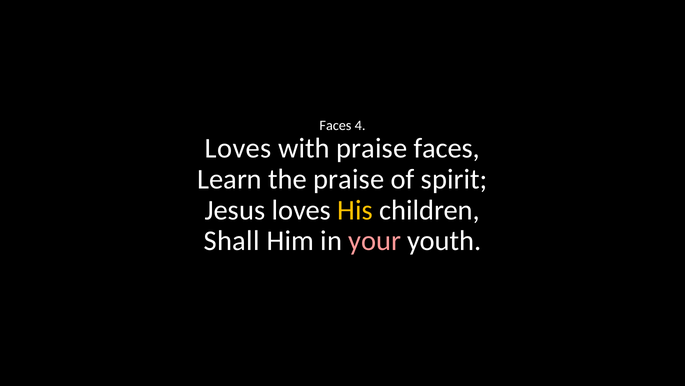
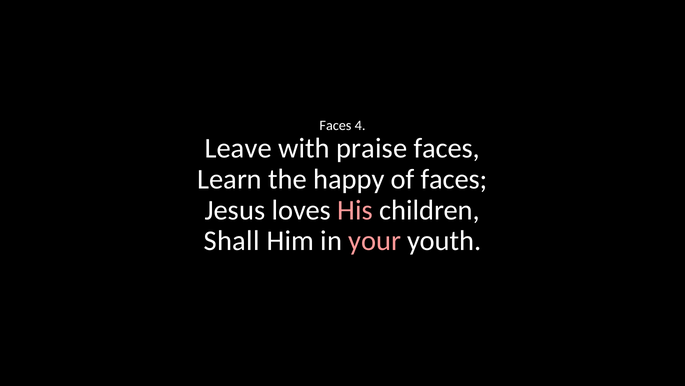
Loves: Loves -> Leave (238, 148)
the praise: praise -> happy (349, 179)
of spirit: spirit -> faces (454, 179)
His colour: yellow -> pink (355, 210)
